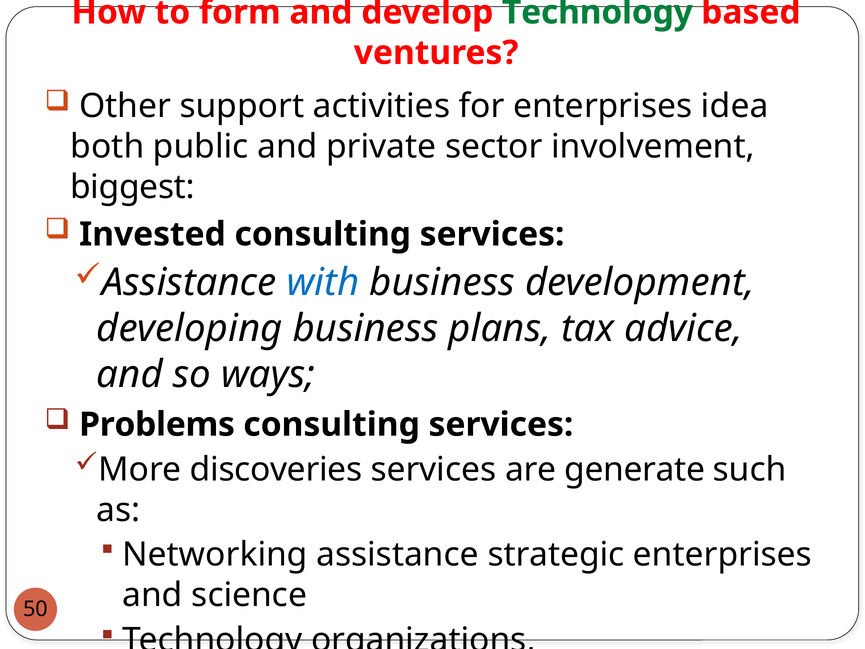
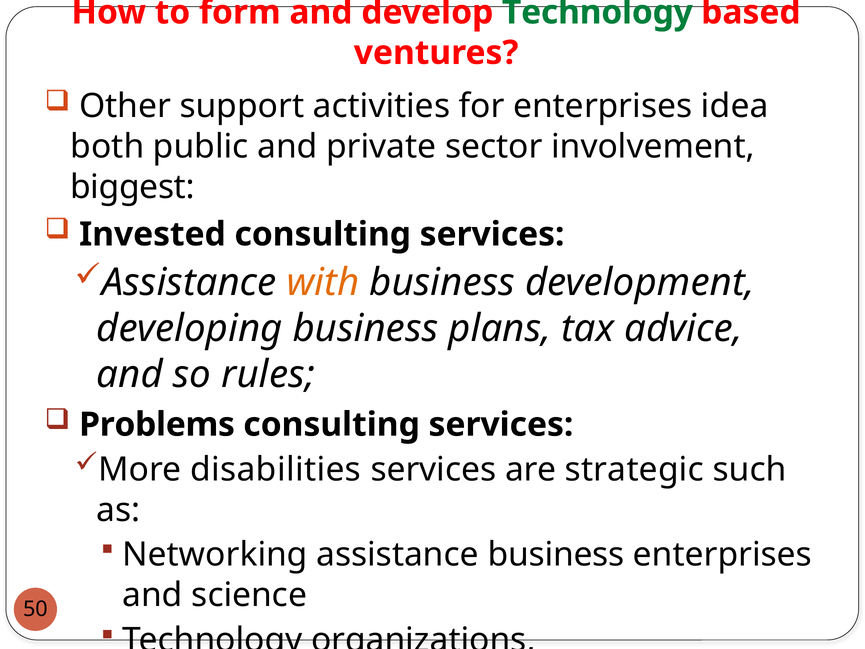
with colour: blue -> orange (323, 282)
ways: ways -> rules (268, 375)
discoveries: discoveries -> disabilities (276, 469)
generate: generate -> strategic (634, 469)
assistance strategic: strategic -> business (556, 555)
